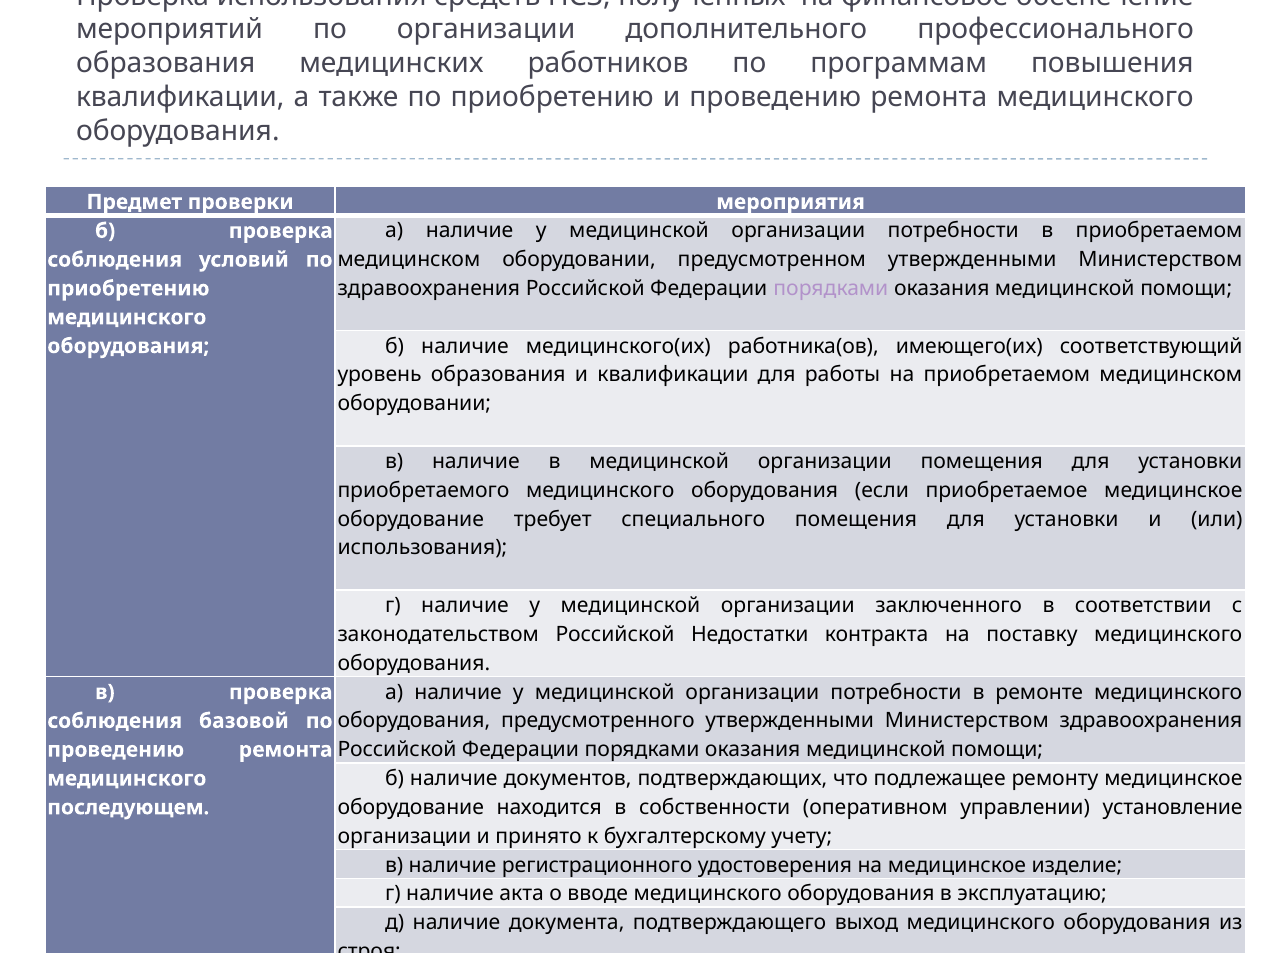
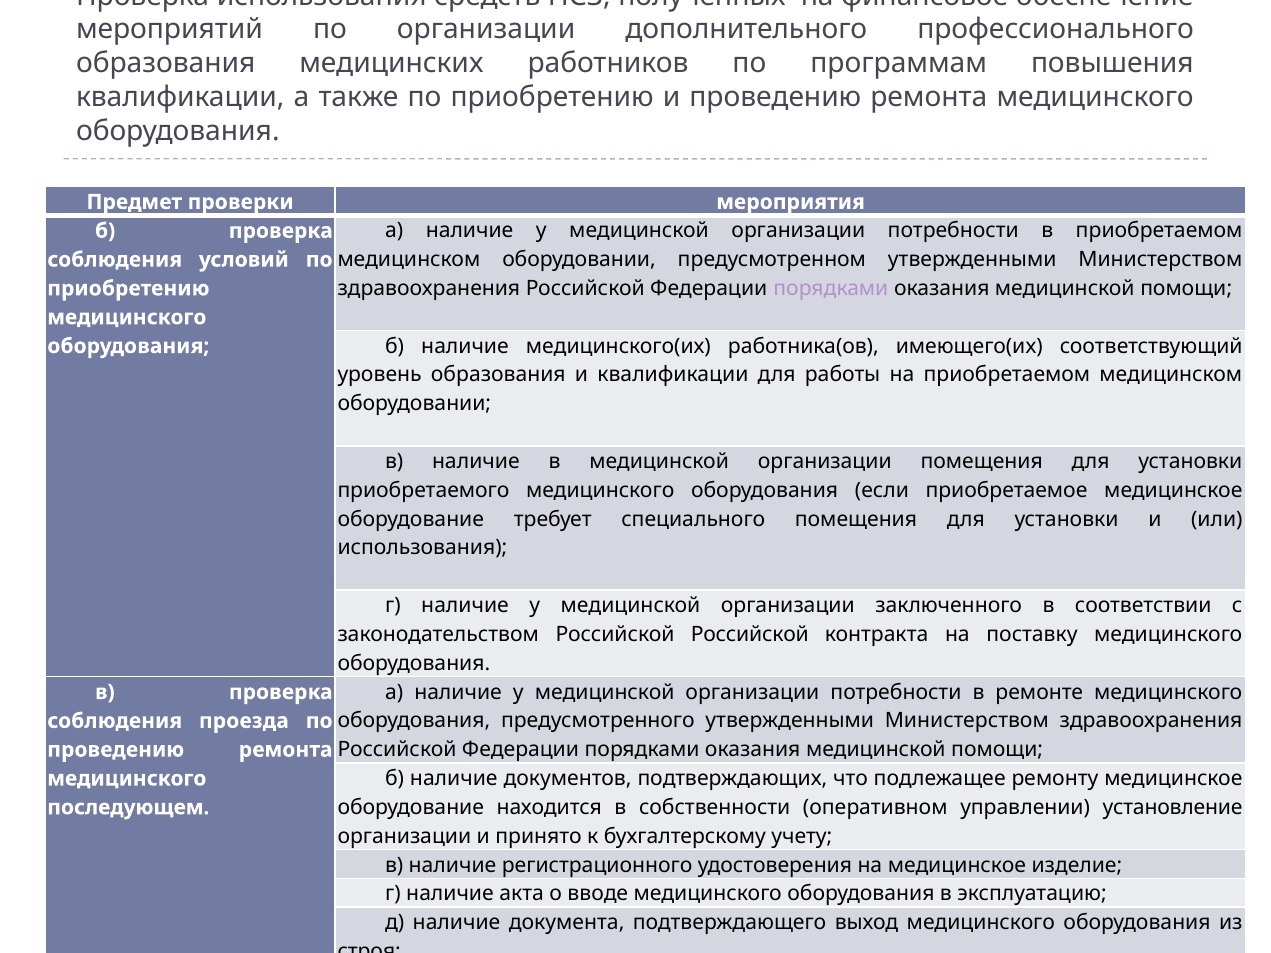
Российской Недостатки: Недостатки -> Российской (750, 635)
базовой: базовой -> проезда (244, 721)
